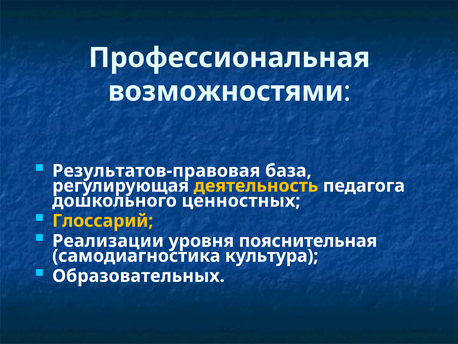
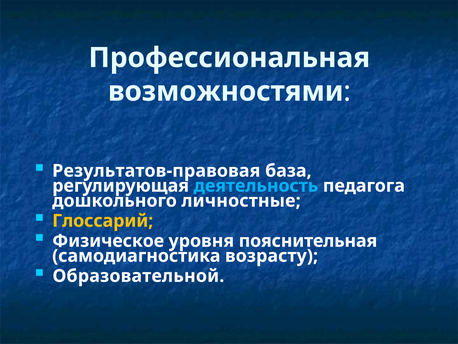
деятельность colour: yellow -> light blue (256, 186)
ценностных: ценностных -> личностные (241, 200)
Реализации: Реализации -> Физическое (108, 241)
культура: культура -> возрасту (272, 256)
Образовательных: Образовательных -> Образовательной (138, 276)
